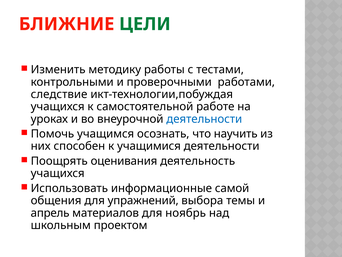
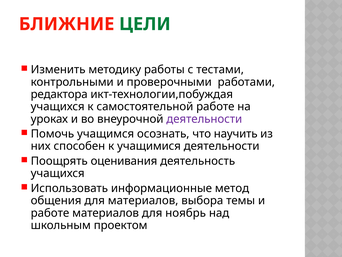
следствие: следствие -> редактора (59, 94)
деятельности colour: blue -> purple (204, 119)
самой: самой -> метод (232, 188)
для упражнений: упражнений -> материалов (143, 200)
апрель: апрель -> работе (50, 213)
